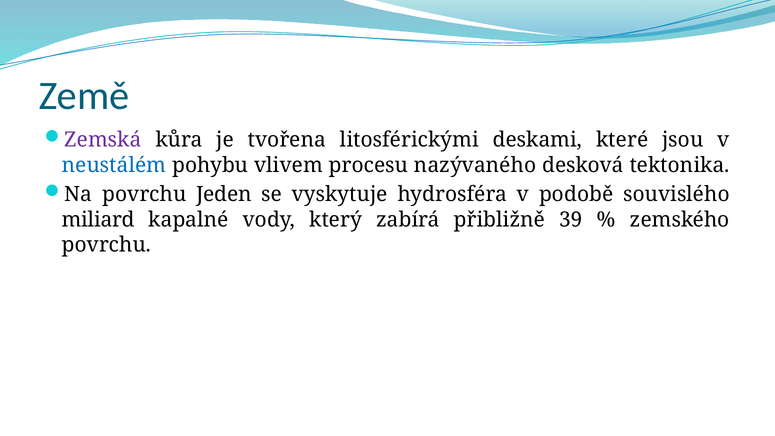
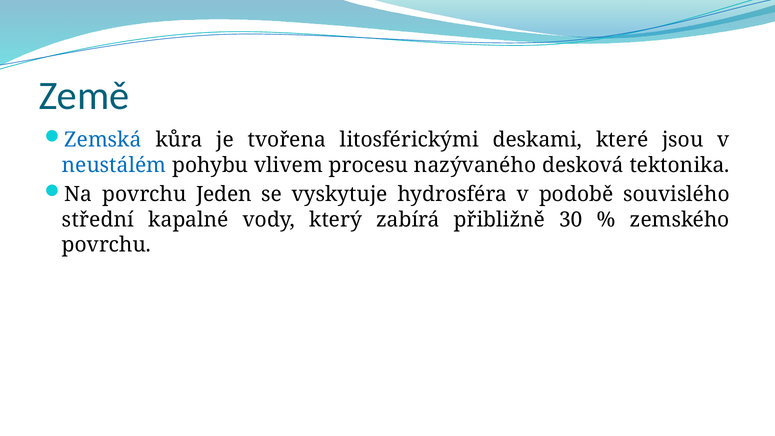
Zemská colour: purple -> blue (103, 140)
miliard: miliard -> střední (98, 220)
39: 39 -> 30 (571, 220)
